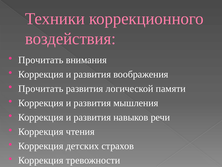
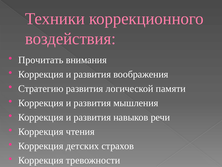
Прочитать: Прочитать -> Стратегию (41, 88)
